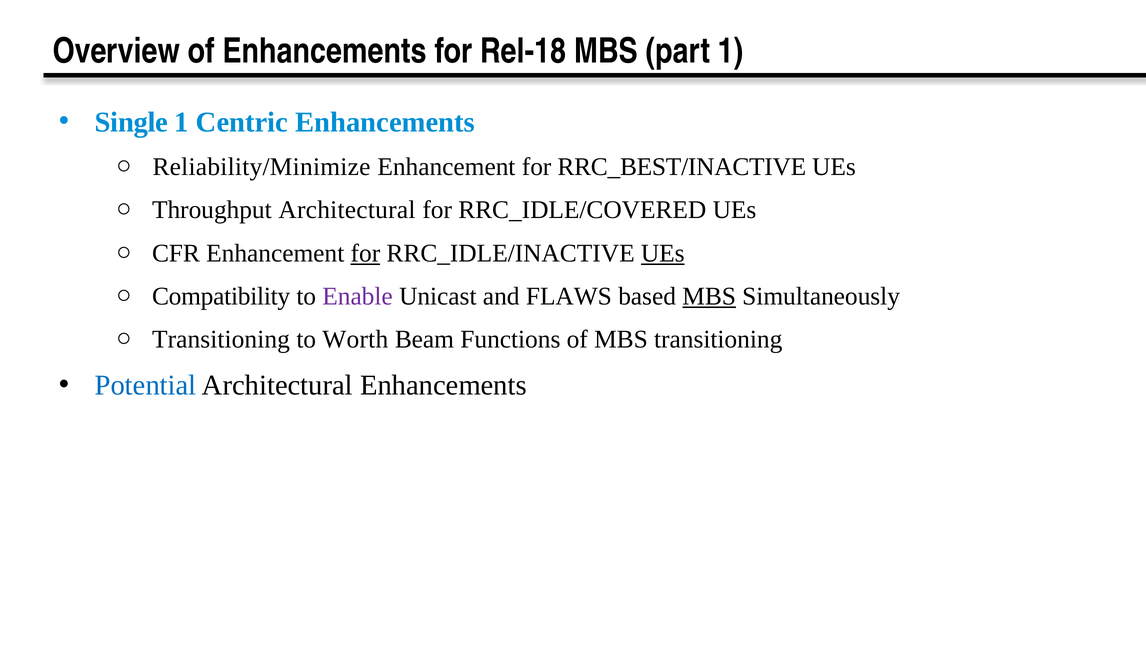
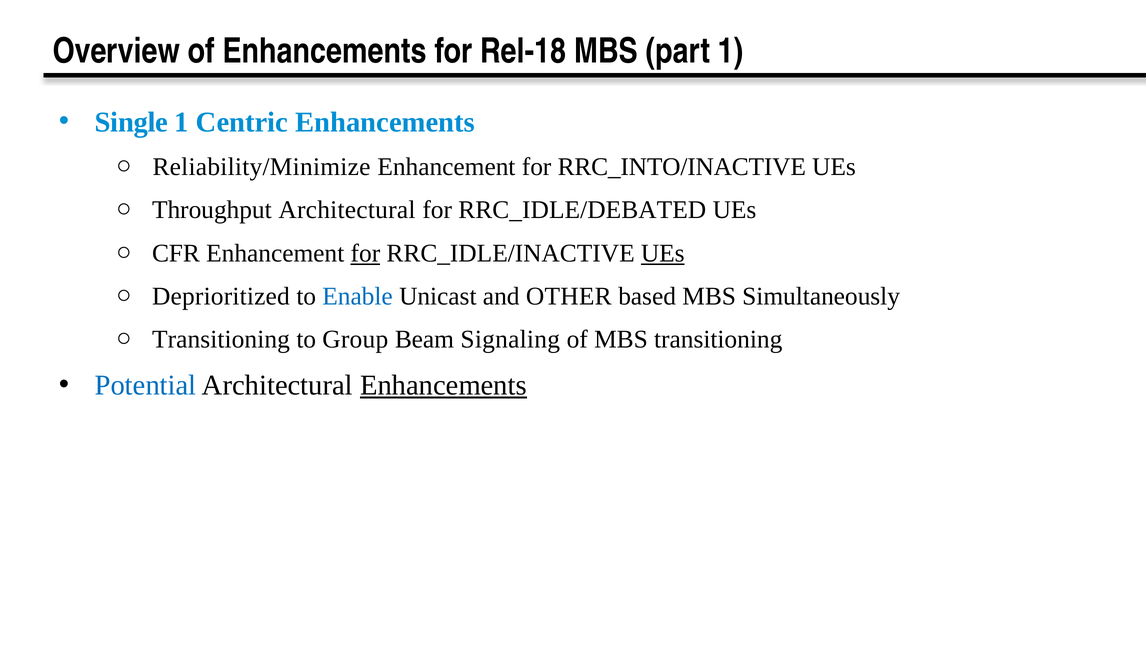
RRC_BEST/INACTIVE: RRC_BEST/INACTIVE -> RRC_INTO/INACTIVE (682, 167)
RRC_IDLE/COVERED: RRC_IDLE/COVERED -> RRC_IDLE/DEBATED (582, 210)
Compatibility: Compatibility -> Deprioritized (221, 296)
Enable colour: purple -> blue (358, 296)
FLAWS: FLAWS -> OTHER (569, 296)
MBS underline: present -> none (709, 296)
Worth: Worth -> Group (355, 339)
Functions: Functions -> Signaling (510, 339)
Enhancements underline: none -> present (443, 385)
